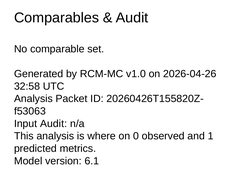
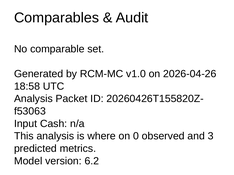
32:58: 32:58 -> 18:58 (27, 87)
Input Audit: Audit -> Cash (54, 124)
1: 1 -> 3 (211, 136)
6.1: 6.1 -> 6.2 (92, 161)
